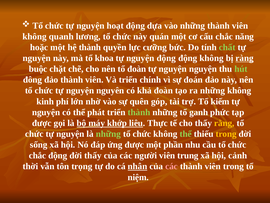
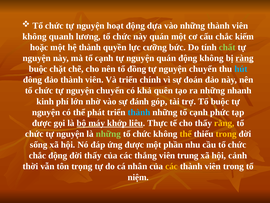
năng: năng -> kiếm (244, 36)
mà tổ khoa: khoa -> cạnh (104, 58)
nguyện động: động -> quán (166, 58)
tổ đoàn: đoàn -> đồng (137, 69)
nguyện: nguyện -> chuyển (203, 69)
hút colour: light green -> light blue (241, 69)
chức tự nguyện nguyên: nguyên -> chuyển (110, 90)
khả đoàn: đoàn -> quên (163, 90)
những không: không -> nhanh (239, 90)
quên: quên -> đánh (139, 101)
Tổ kiếm: kiếm -> buộc (220, 101)
thành colour: light green -> light blue (139, 112)
những tổ ganh: ganh -> cạnh (199, 112)
thể colour: light green -> yellow (186, 134)
người: người -> thắng (146, 155)
nhân underline: present -> none (138, 166)
các colour: pink -> yellow (172, 166)
